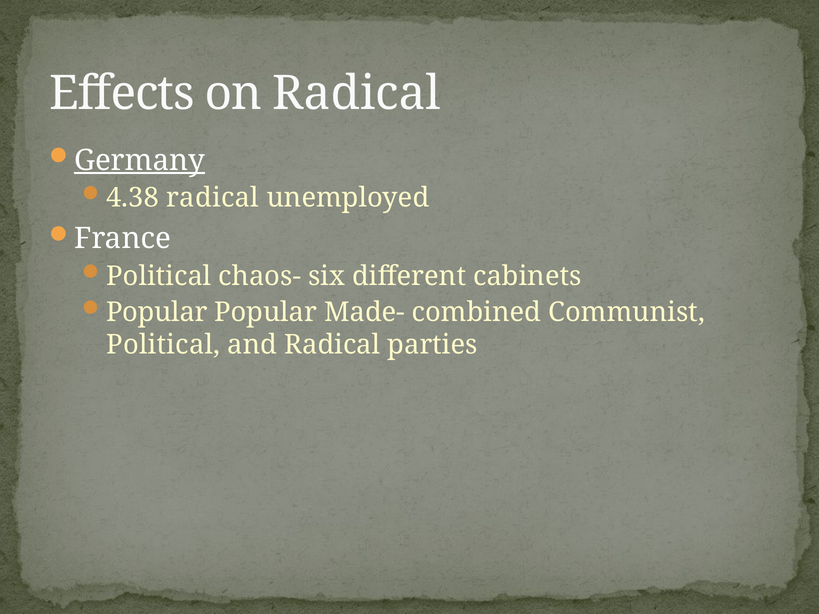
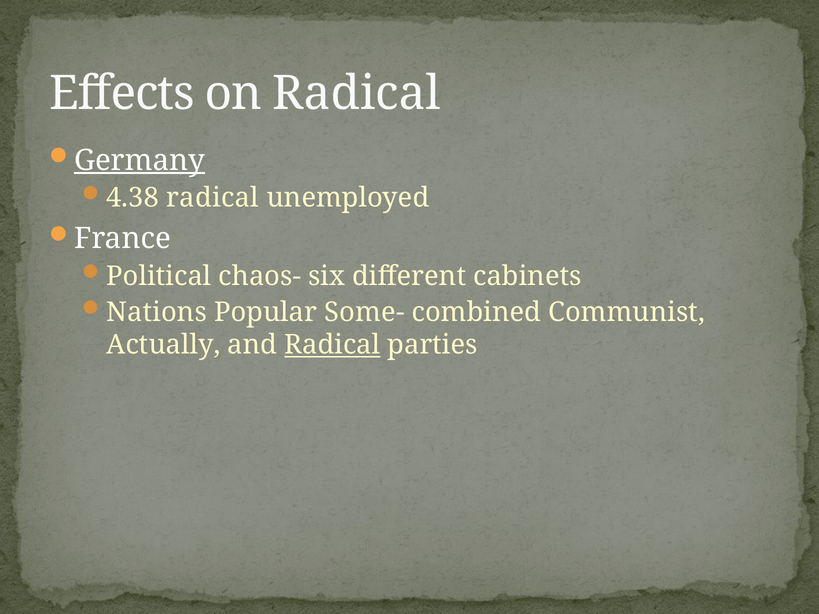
Popular: Popular -> Nations (157, 312)
Made-: Made- -> Some- (364, 312)
Political: Political -> Actually (163, 345)
Radical underline: none -> present (332, 345)
